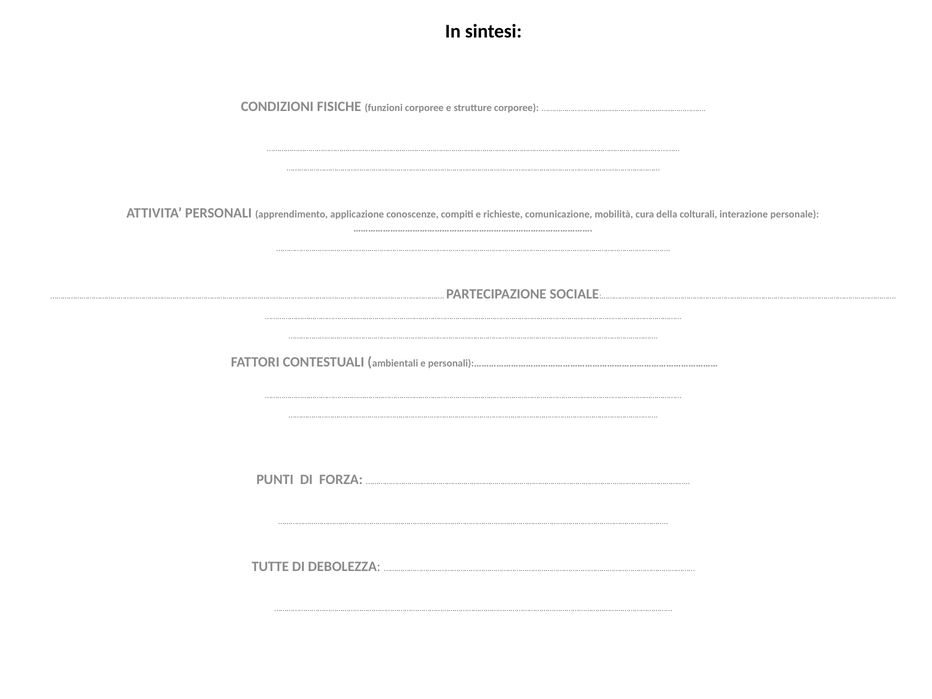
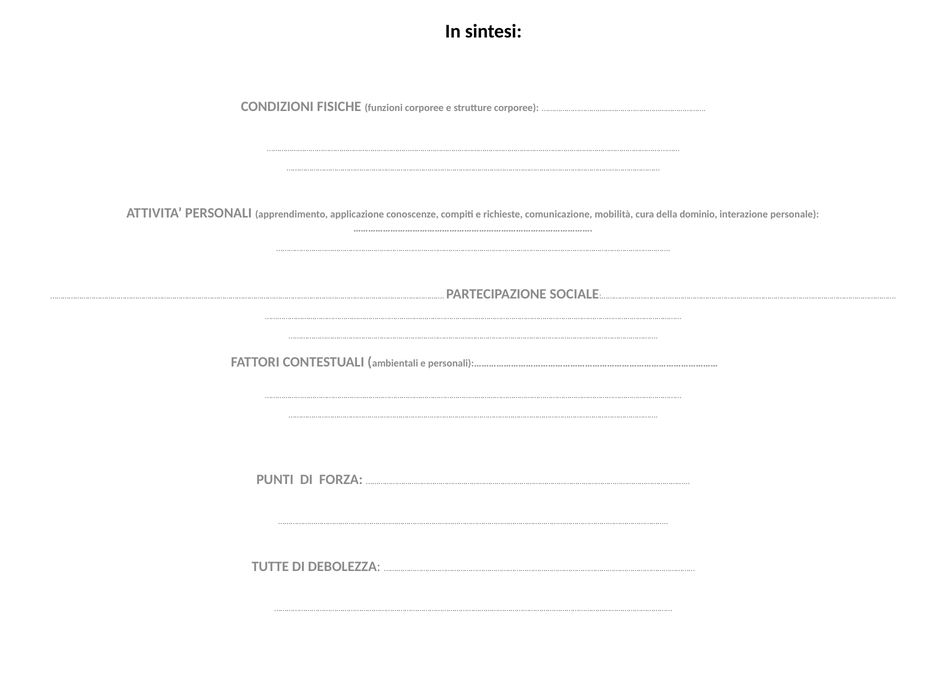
colturali: colturali -> dominio (698, 215)
